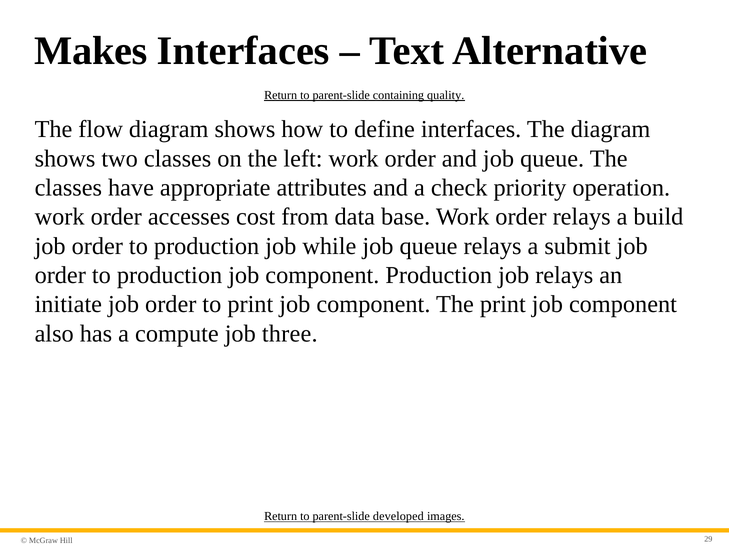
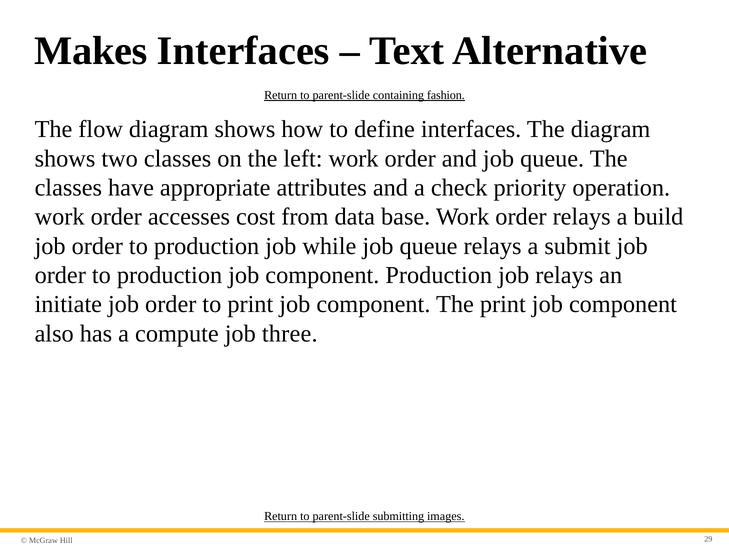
quality: quality -> fashion (446, 95)
developed: developed -> submitting (398, 516)
